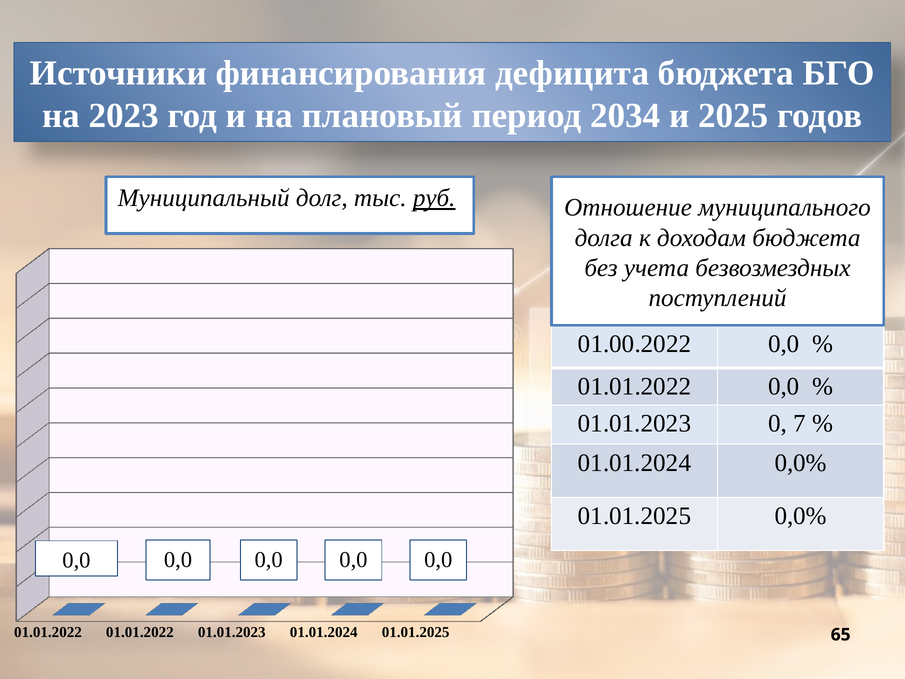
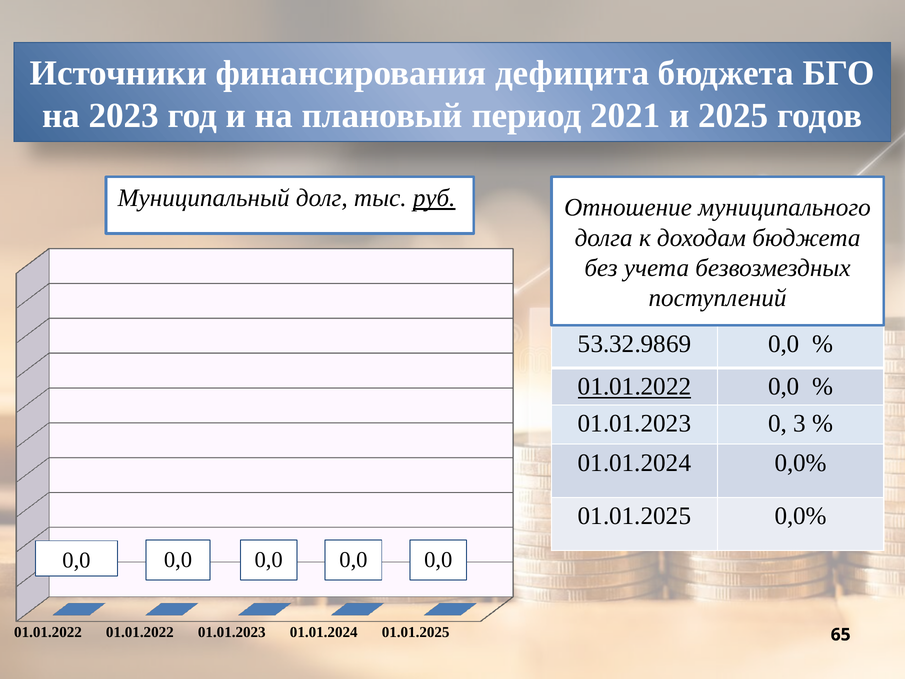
2034: 2034 -> 2021 (625, 115)
01.00.2022: 01.00.2022 -> 53.32.9869 (635, 344)
01.01.2022 underline: none -> present (635, 387)
7: 7 -> 3 (800, 424)
